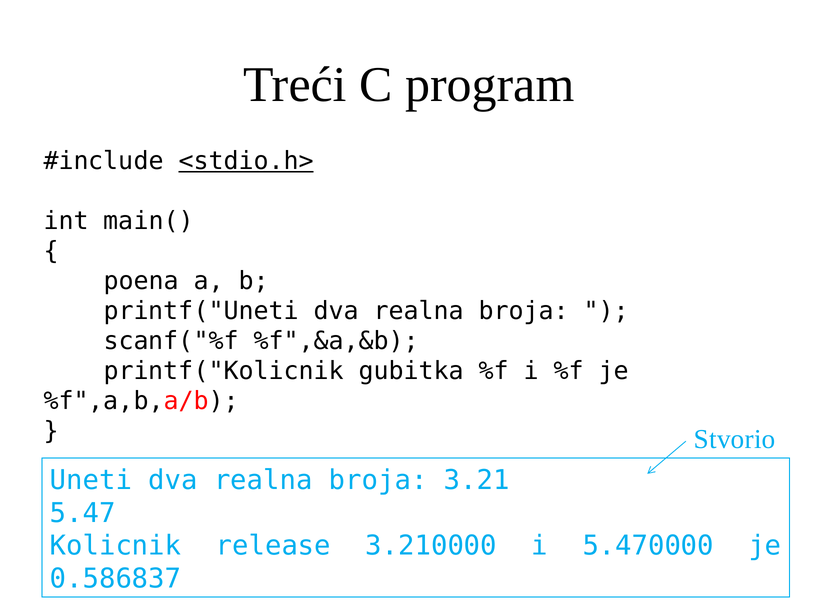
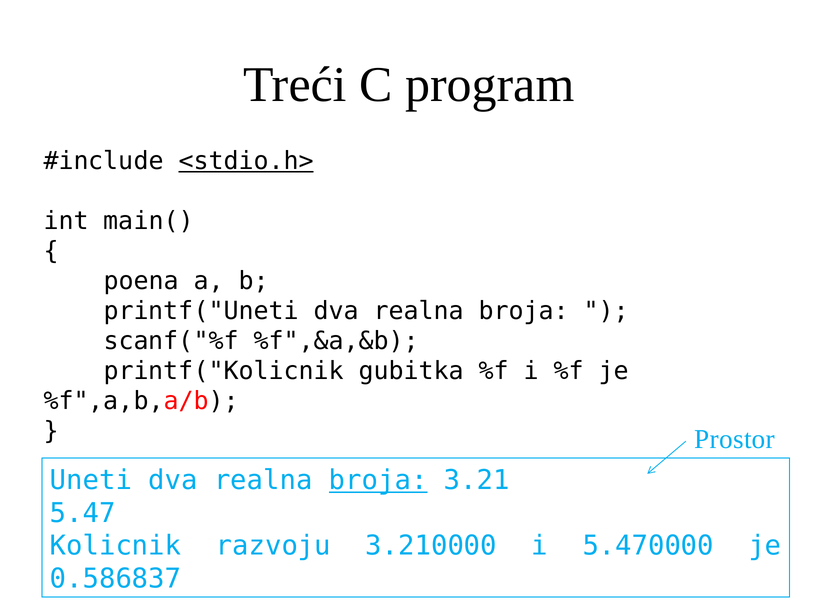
Stvorio: Stvorio -> Prostor (735, 439)
broja underline: none -> present (378, 480)
release: release -> razvoju (273, 545)
